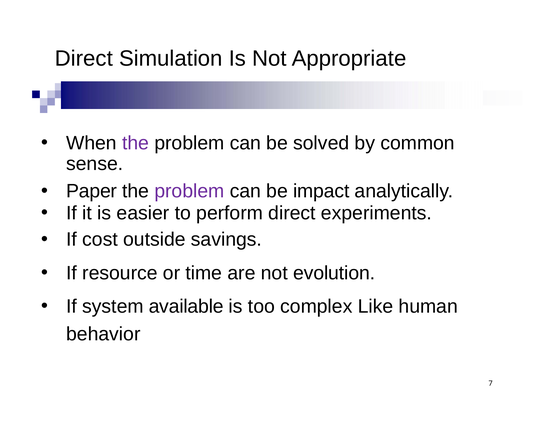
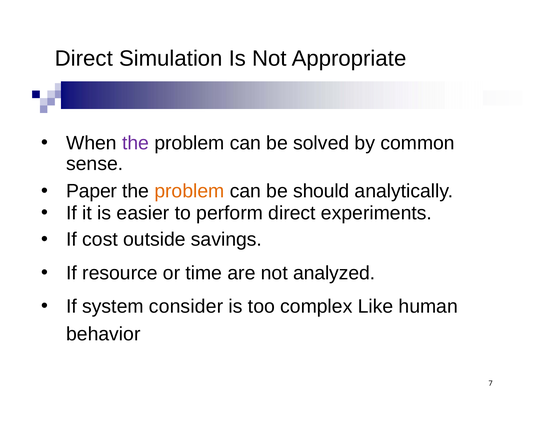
problem colour: purple -> orange (189, 191)
impact: impact -> should (321, 191)
evolution: evolution -> analyzed (334, 273)
available: available -> consider (186, 307)
